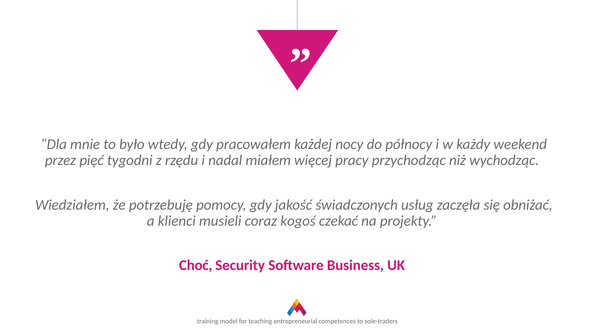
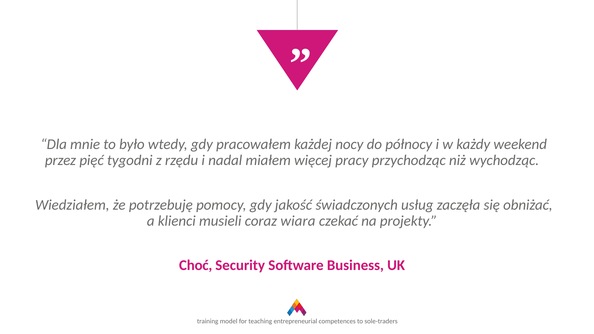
kogoś: kogoś -> wiara (298, 221)
